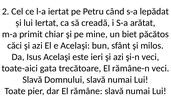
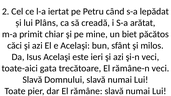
lui Iertat: Iertat -> Plâns (47, 23)
